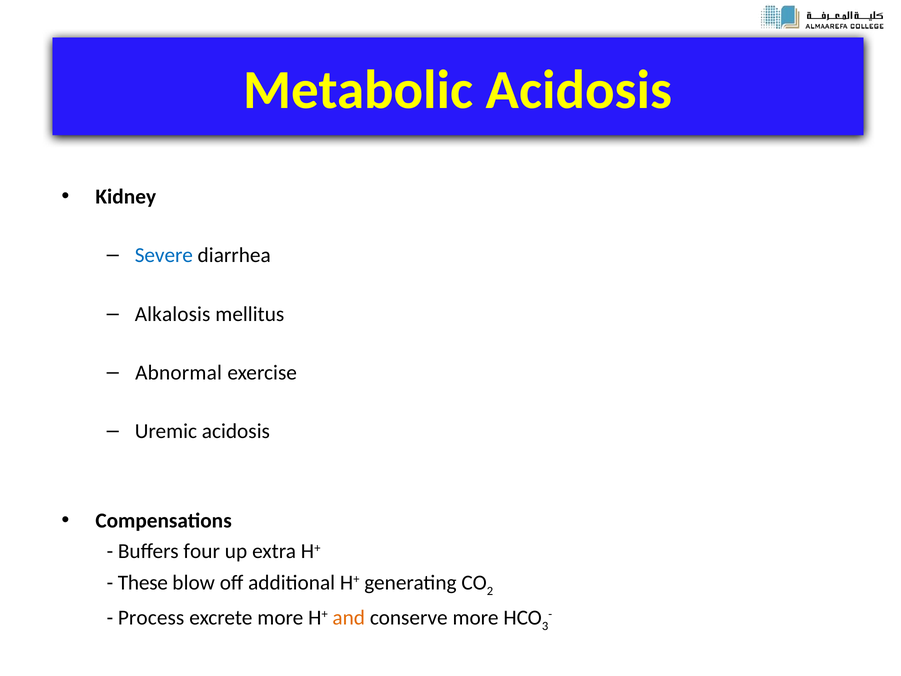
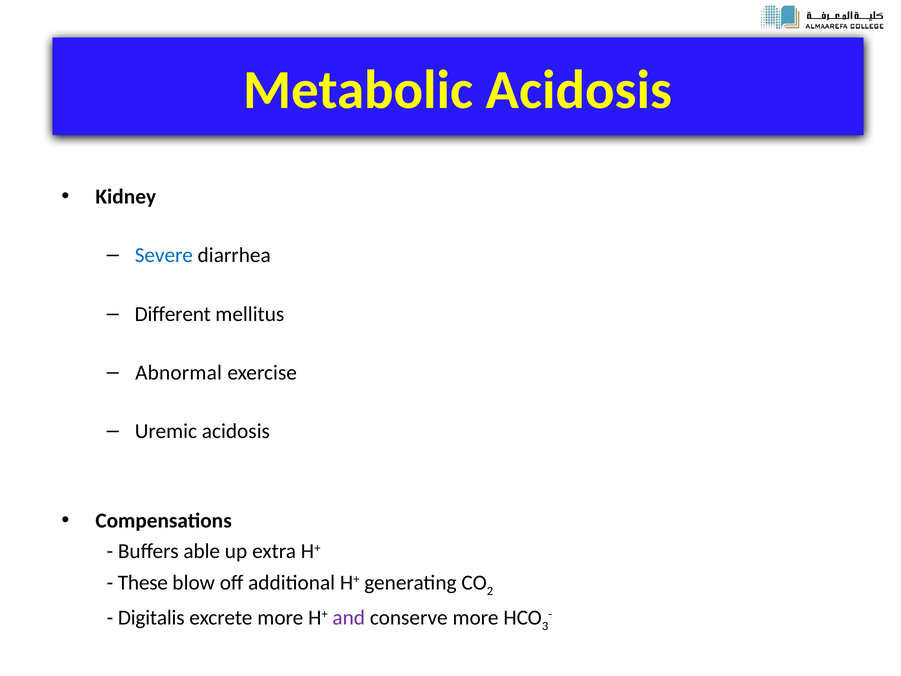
Alkalosis: Alkalosis -> Different (173, 314)
four: four -> able (202, 551)
Process: Process -> Digitalis (151, 618)
and colour: orange -> purple (349, 618)
